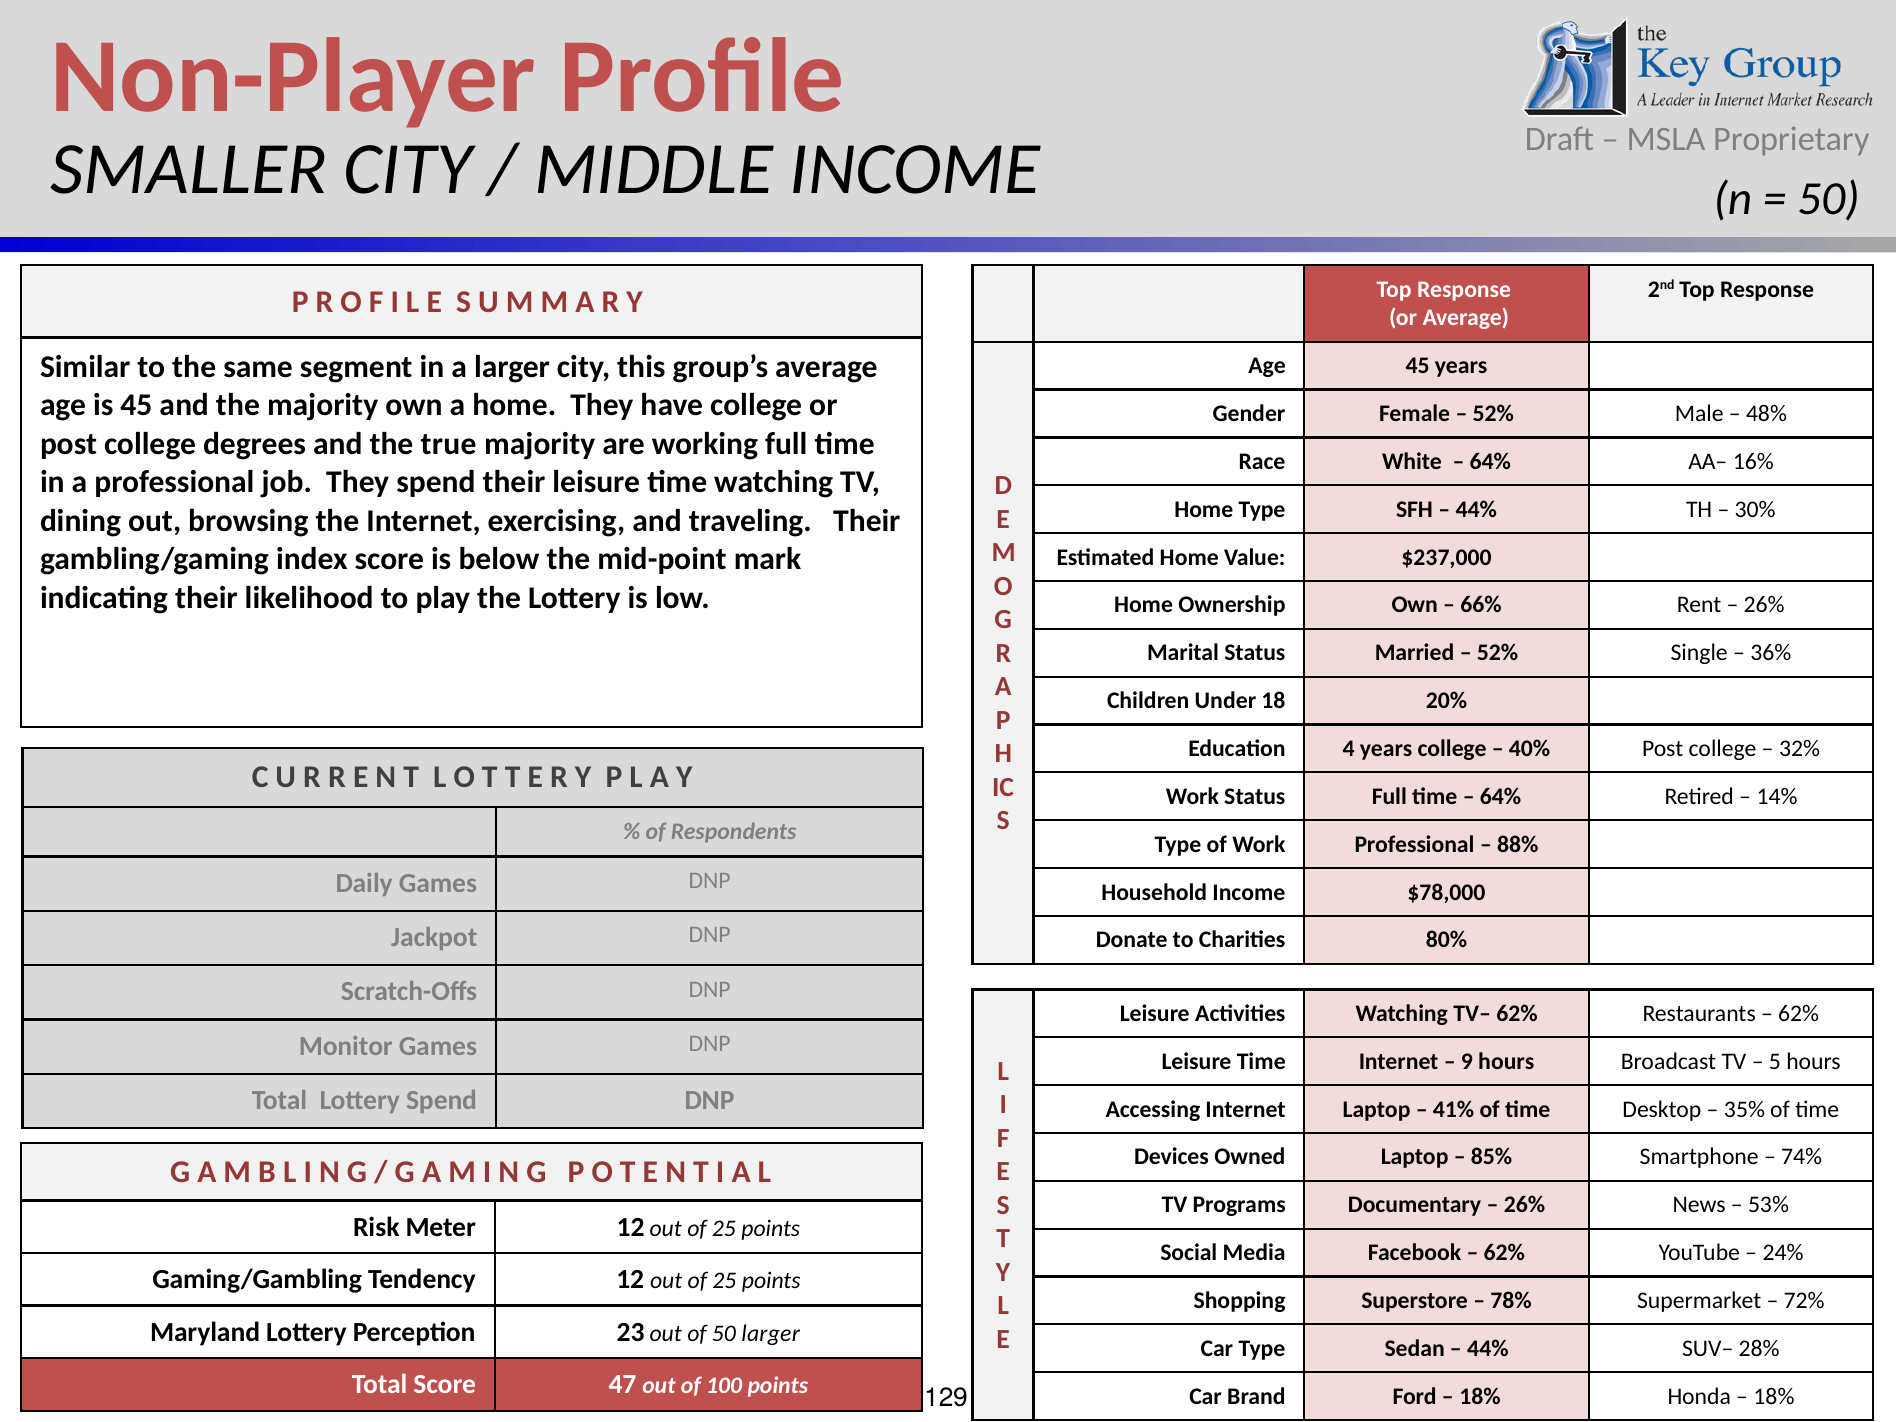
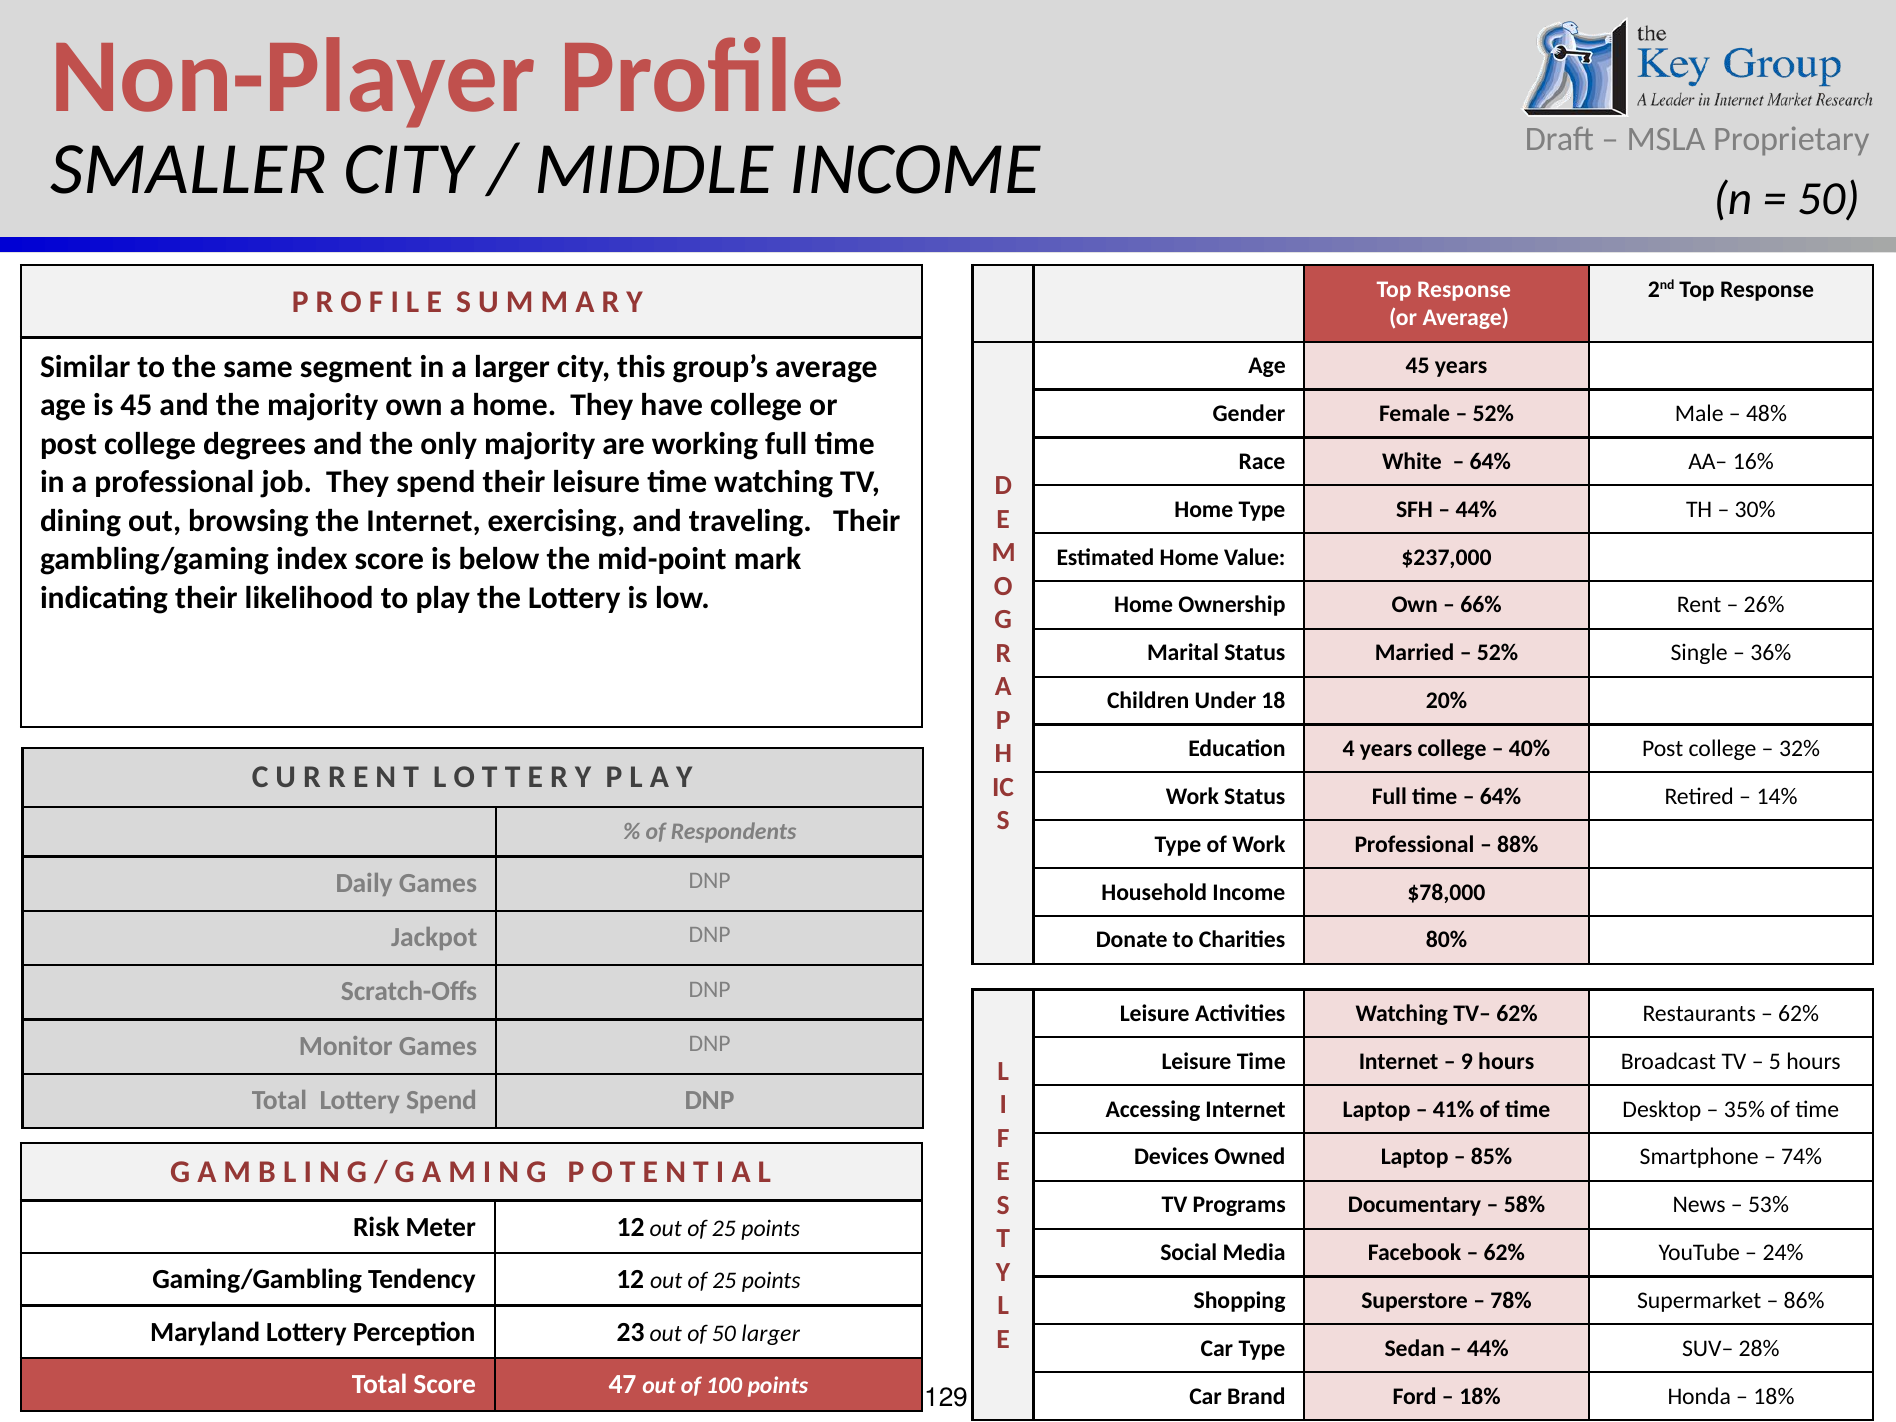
true: true -> only (449, 444)
26%: 26% -> 58% (1524, 1205)
72%: 72% -> 86% (1804, 1301)
